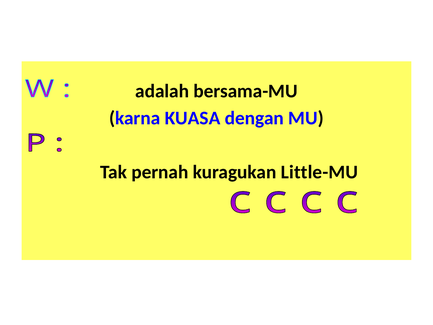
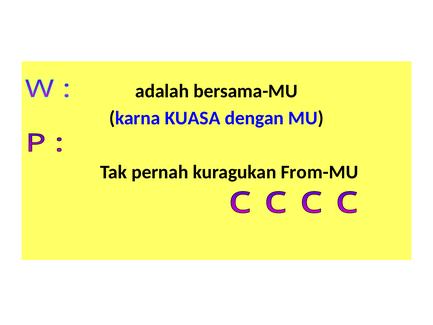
Little-MU: Little-MU -> From-MU (320, 172)
